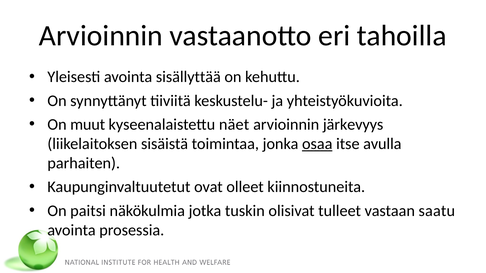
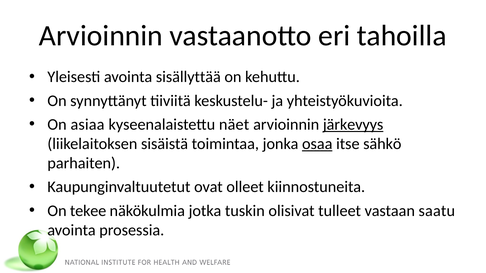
muut: muut -> asiaa (88, 125)
järkevyys underline: none -> present (353, 125)
avulla: avulla -> sähkö (382, 144)
paitsi: paitsi -> tekee (88, 211)
